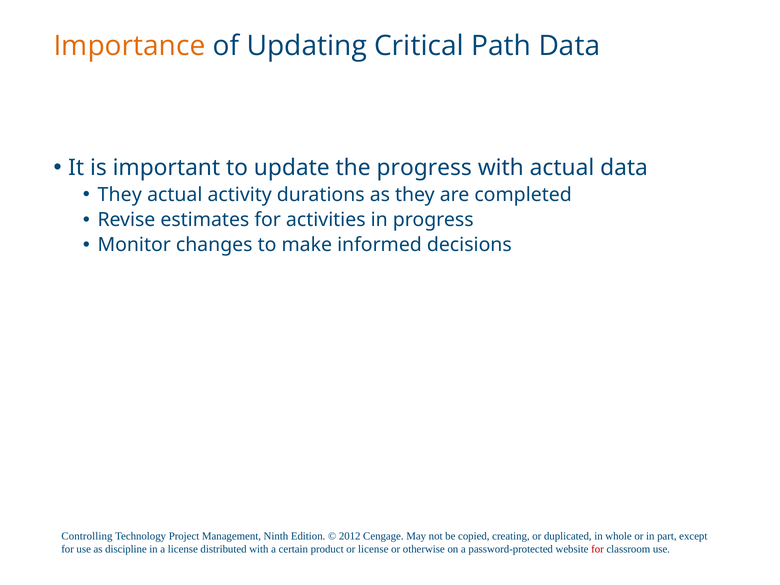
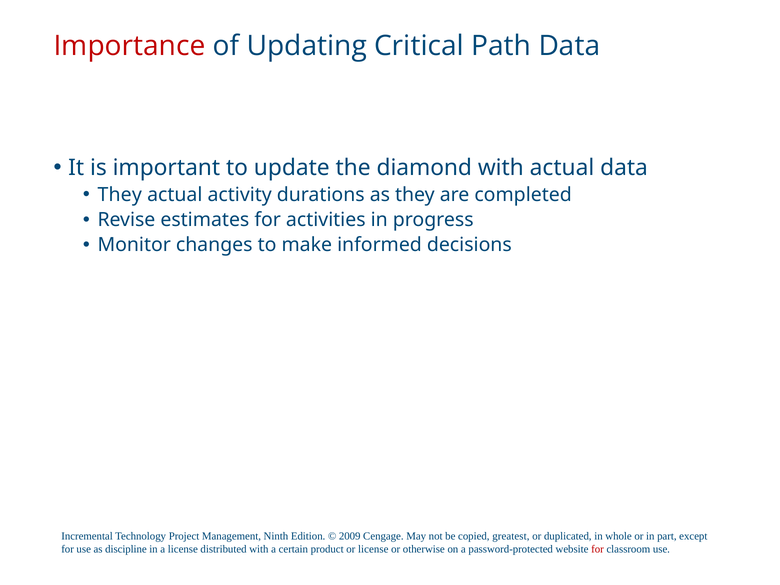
Importance colour: orange -> red (130, 46)
the progress: progress -> diamond (424, 168)
Controlling: Controlling -> Incremental (87, 536)
2012: 2012 -> 2009 (350, 536)
creating: creating -> greatest (511, 536)
